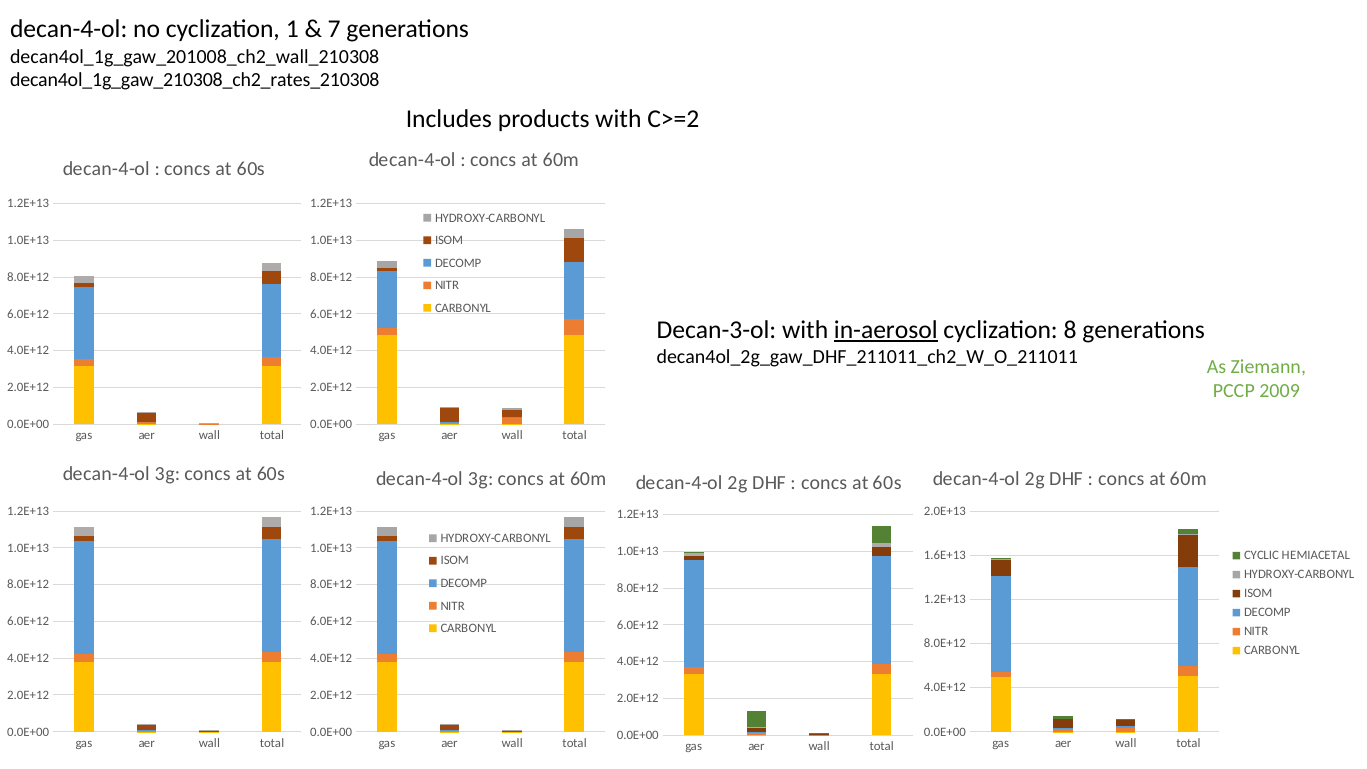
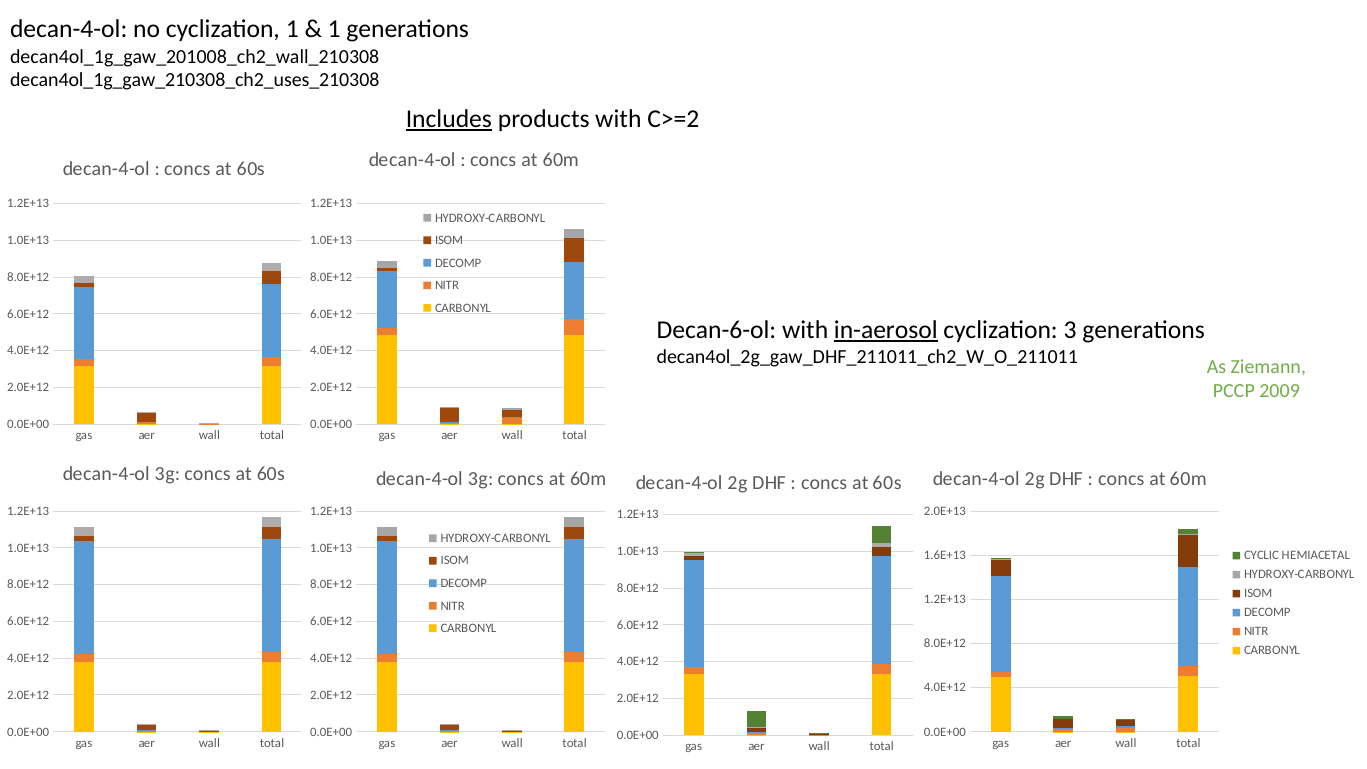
7: 7 -> 1 (334, 29)
decan4ol_1g_gaw_210308_ch2_rates_210308: decan4ol_1g_gaw_210308_ch2_rates_210308 -> decan4ol_1g_gaw_210308_ch2_uses_210308 (195, 80)
Includes underline: none -> present (449, 119)
Decan-3-ol: Decan-3-ol -> Decan-6-ol (716, 330)
8: 8 -> 3 (1070, 330)
